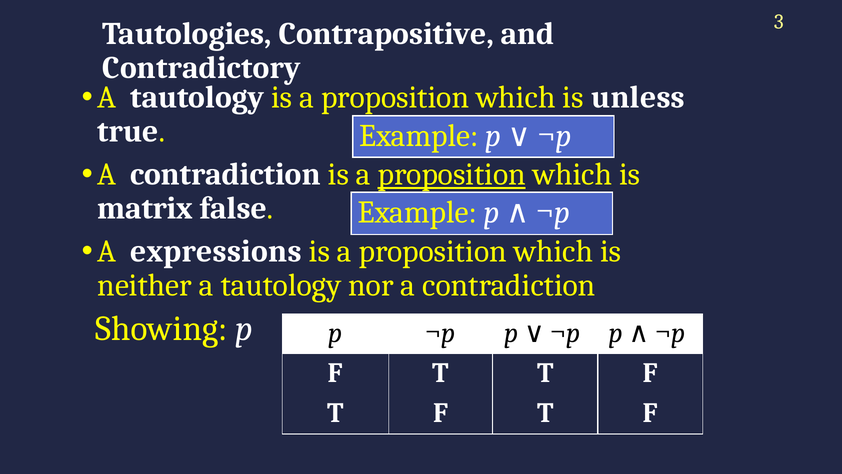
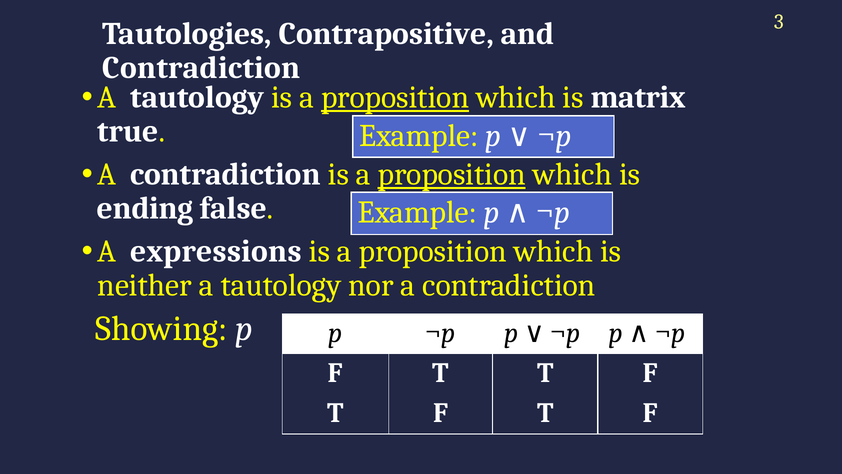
Contradictory: Contradictory -> Contradiction (202, 68)
proposition underline: none -> present (395, 97)
unless: unless -> matrix (638, 97)
matrix: matrix -> ending (145, 208)
